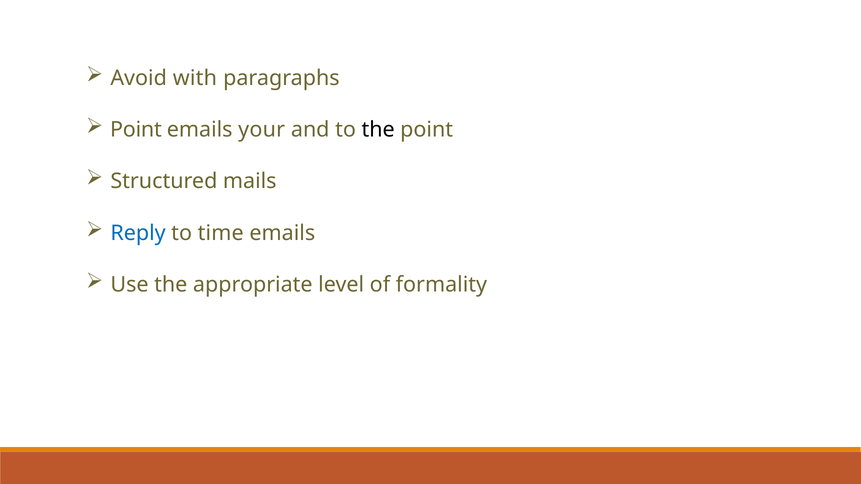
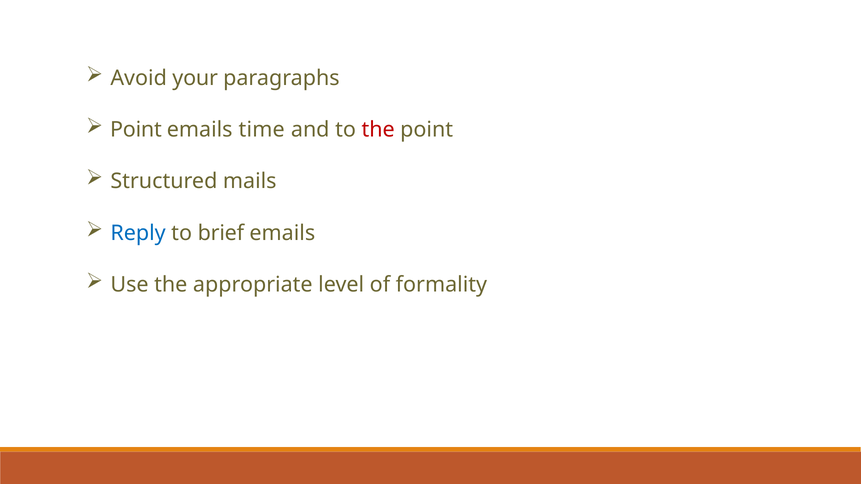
with: with -> your (195, 78)
your: your -> time (262, 130)
the colour: black -> red (378, 130)
time: time -> brief (221, 233)
